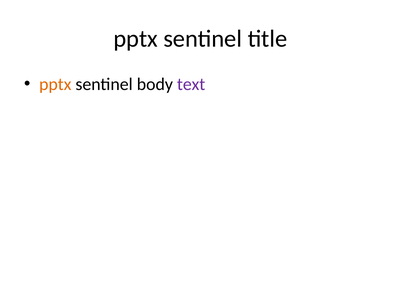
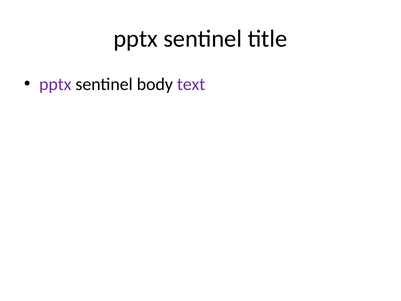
pptx colour: orange -> purple (55, 84)
